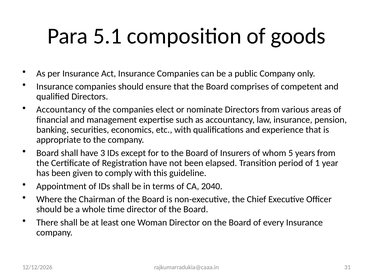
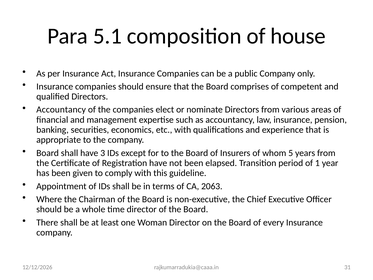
goods: goods -> house (298, 36)
2040: 2040 -> 2063 (212, 186)
